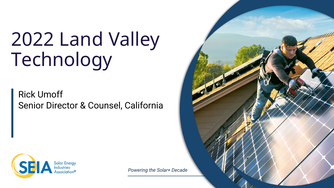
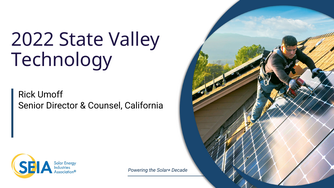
Land: Land -> State (81, 40)
